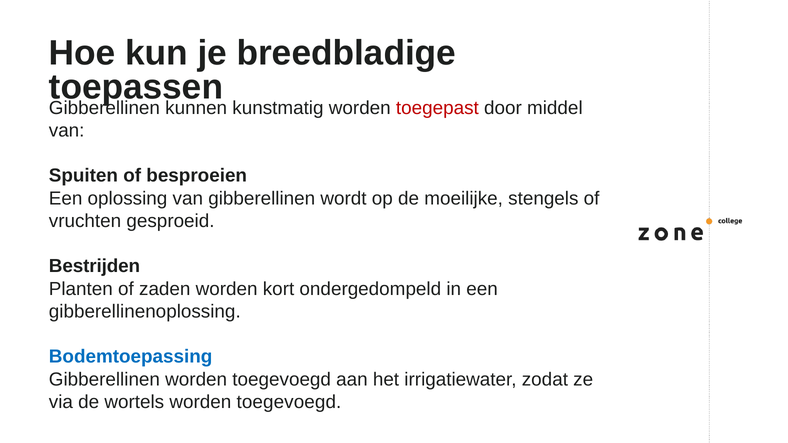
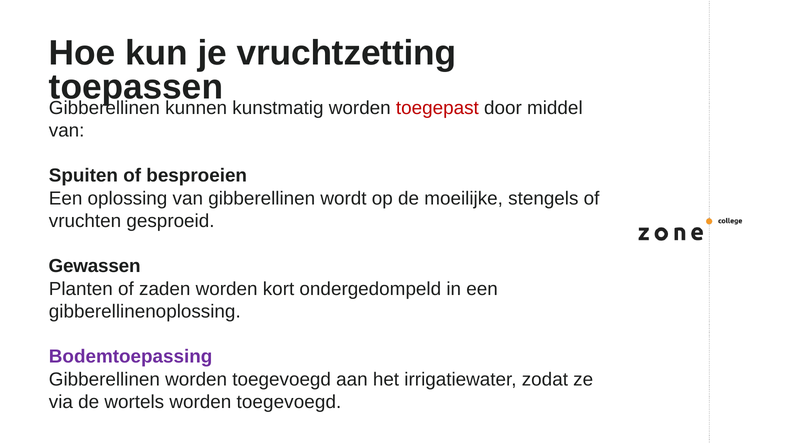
breedbladige: breedbladige -> vruchtzetting (346, 53)
Bestrijden: Bestrijden -> Gewassen (95, 266)
Bodemtoepassing colour: blue -> purple (131, 357)
